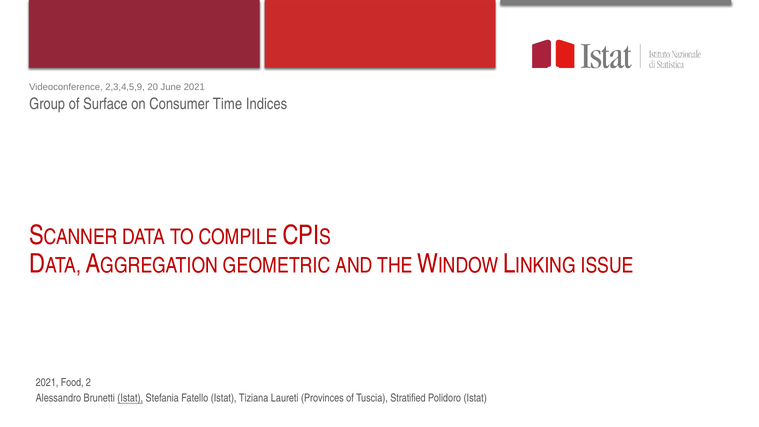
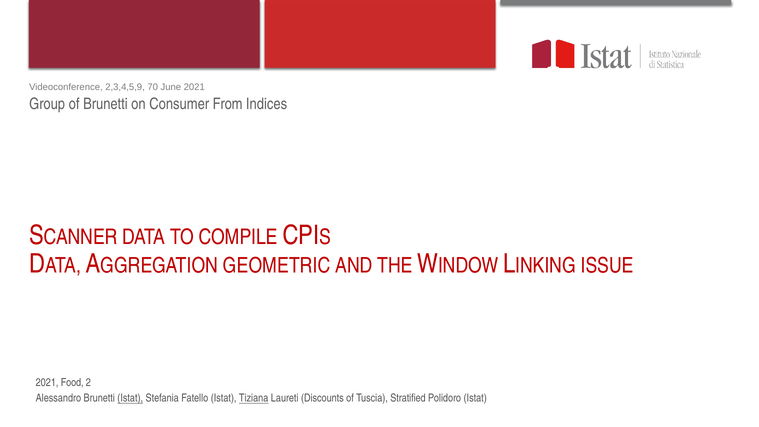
20: 20 -> 70 (153, 87)
of Surface: Surface -> Brunetti (105, 104)
Time: Time -> From (228, 104)
Tiziana underline: none -> present (254, 398)
Provinces: Provinces -> Discounts (322, 398)
